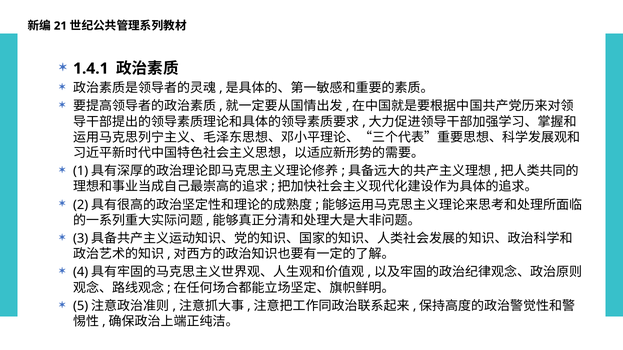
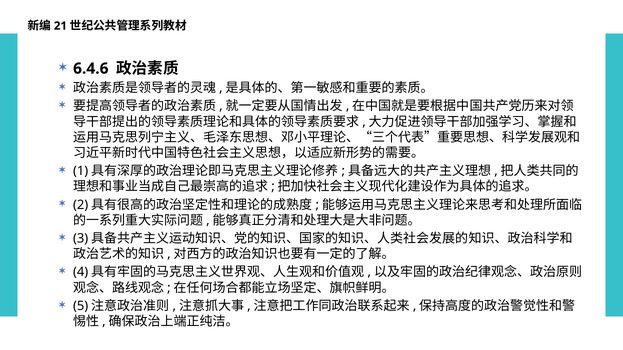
1.4.1: 1.4.1 -> 6.4.6 (91, 69)
